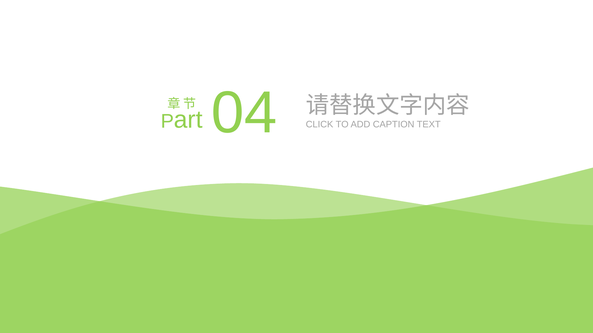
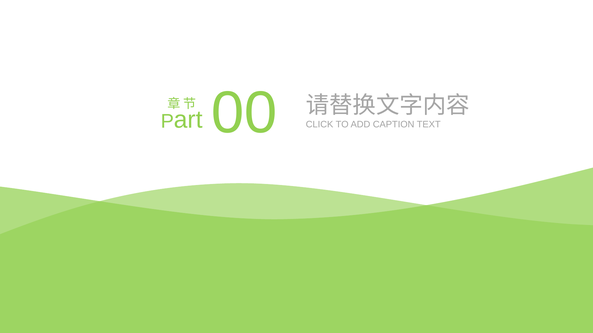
04: 04 -> 00 (244, 113)
